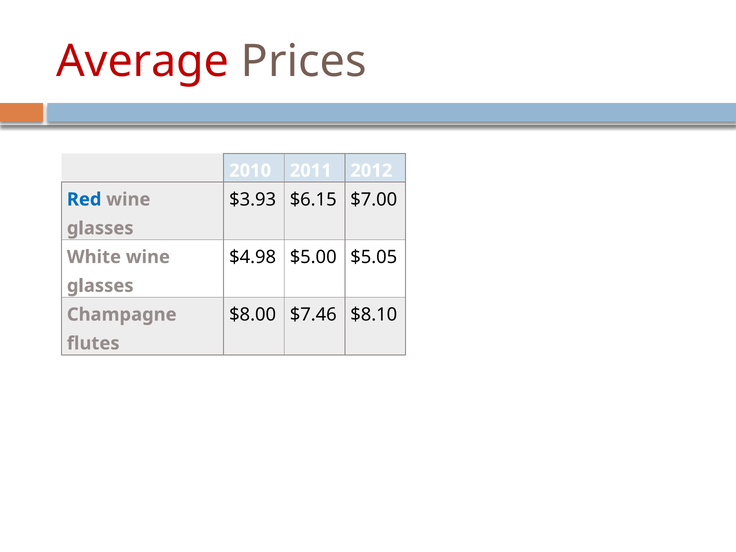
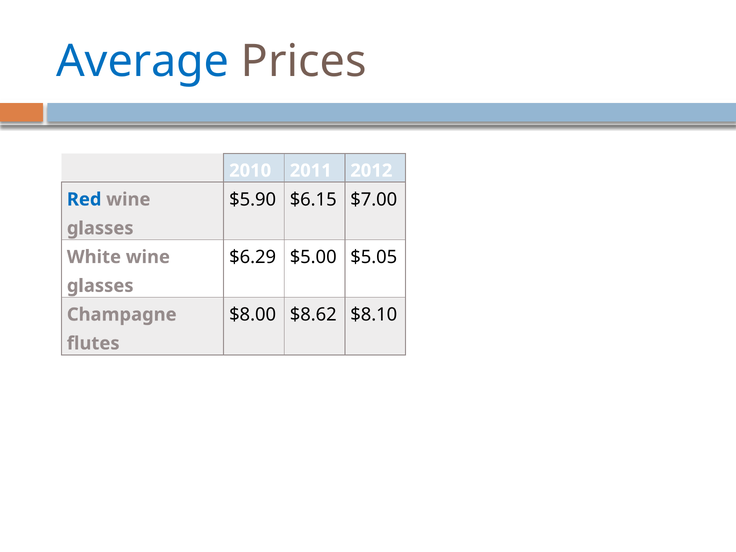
Average colour: red -> blue (143, 61)
$3.93: $3.93 -> $5.90 (253, 199)
$4.98: $4.98 -> $6.29 (253, 257)
$7.46: $7.46 -> $8.62 (313, 315)
